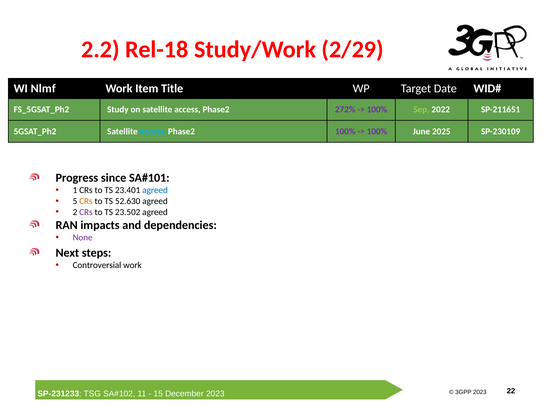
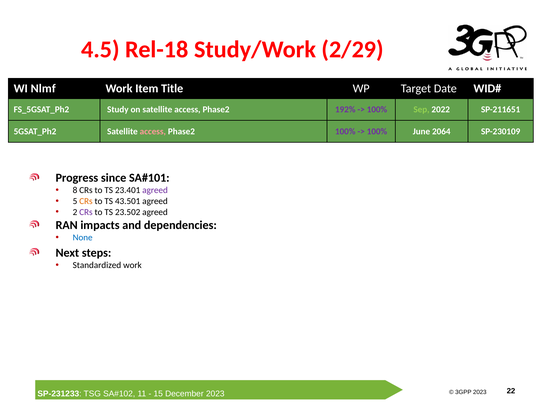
2.2: 2.2 -> 4.5 (100, 49)
272%: 272% -> 192% (345, 110)
access colour: light blue -> pink (153, 131)
2025: 2025 -> 2064 (441, 131)
1: 1 -> 8 (75, 190)
agreed colour: blue -> purple (155, 190)
52.630: 52.630 -> 43.501 (128, 201)
None colour: purple -> blue (83, 237)
Controversial: Controversial -> Standardized (97, 265)
